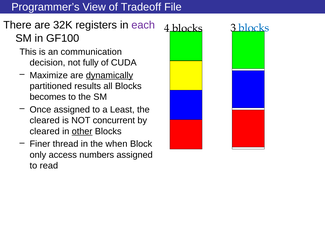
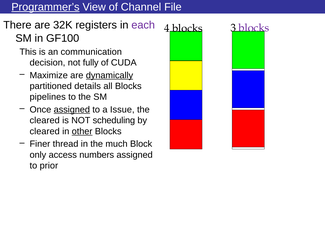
Programmer’s underline: none -> present (45, 7)
Tradeoff: Tradeoff -> Channel (141, 7)
blocks colour: blue -> purple (254, 28)
results: results -> details (88, 86)
becomes: becomes -> pipelines (48, 97)
assigned underline: none -> present (72, 110)
Least: Least -> Issue (122, 110)
concurrent: concurrent -> scheduling (114, 120)
when: when -> much (117, 144)
read: read -> prior (49, 166)
